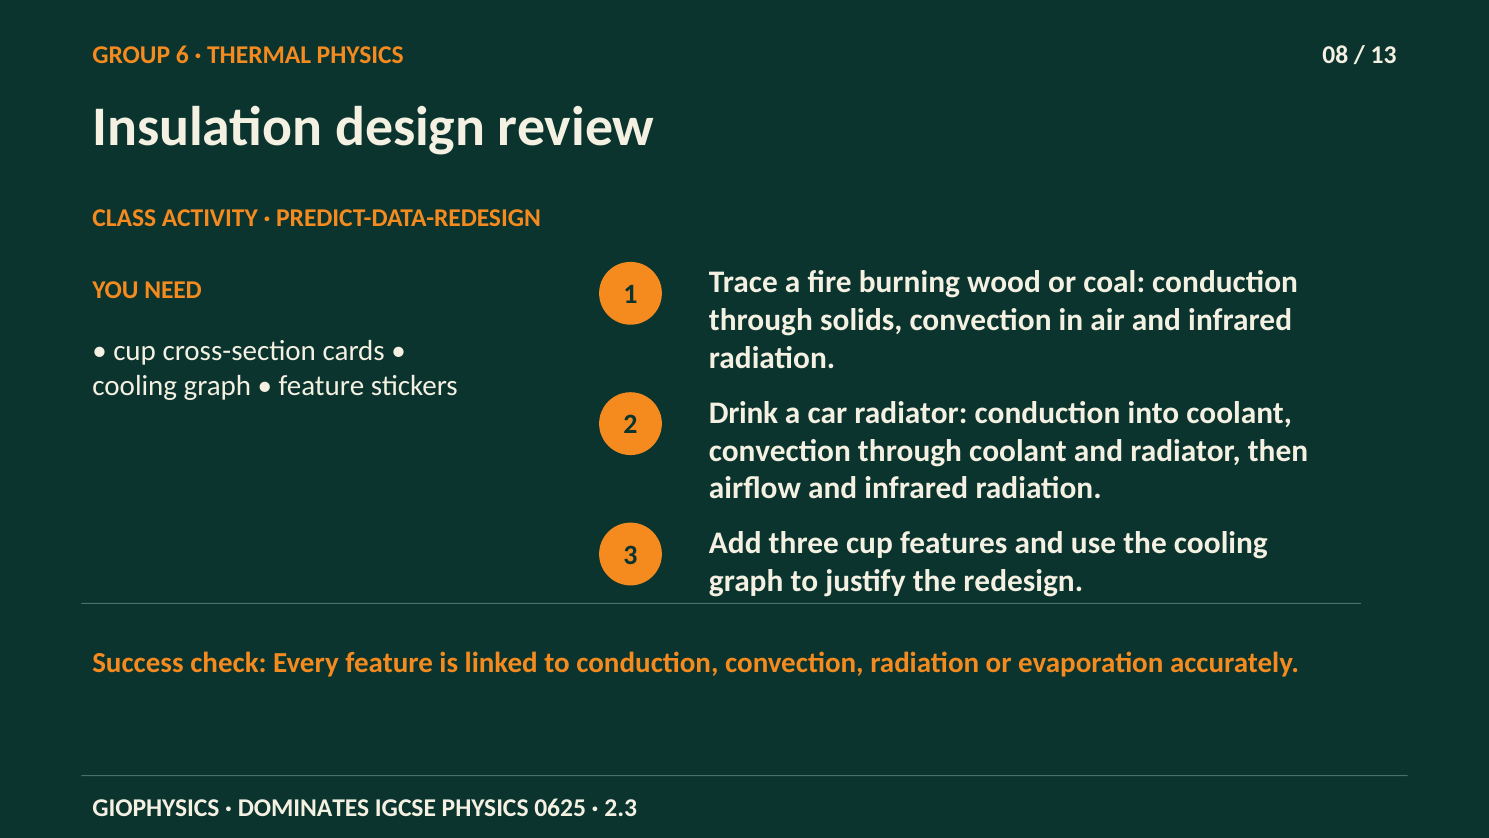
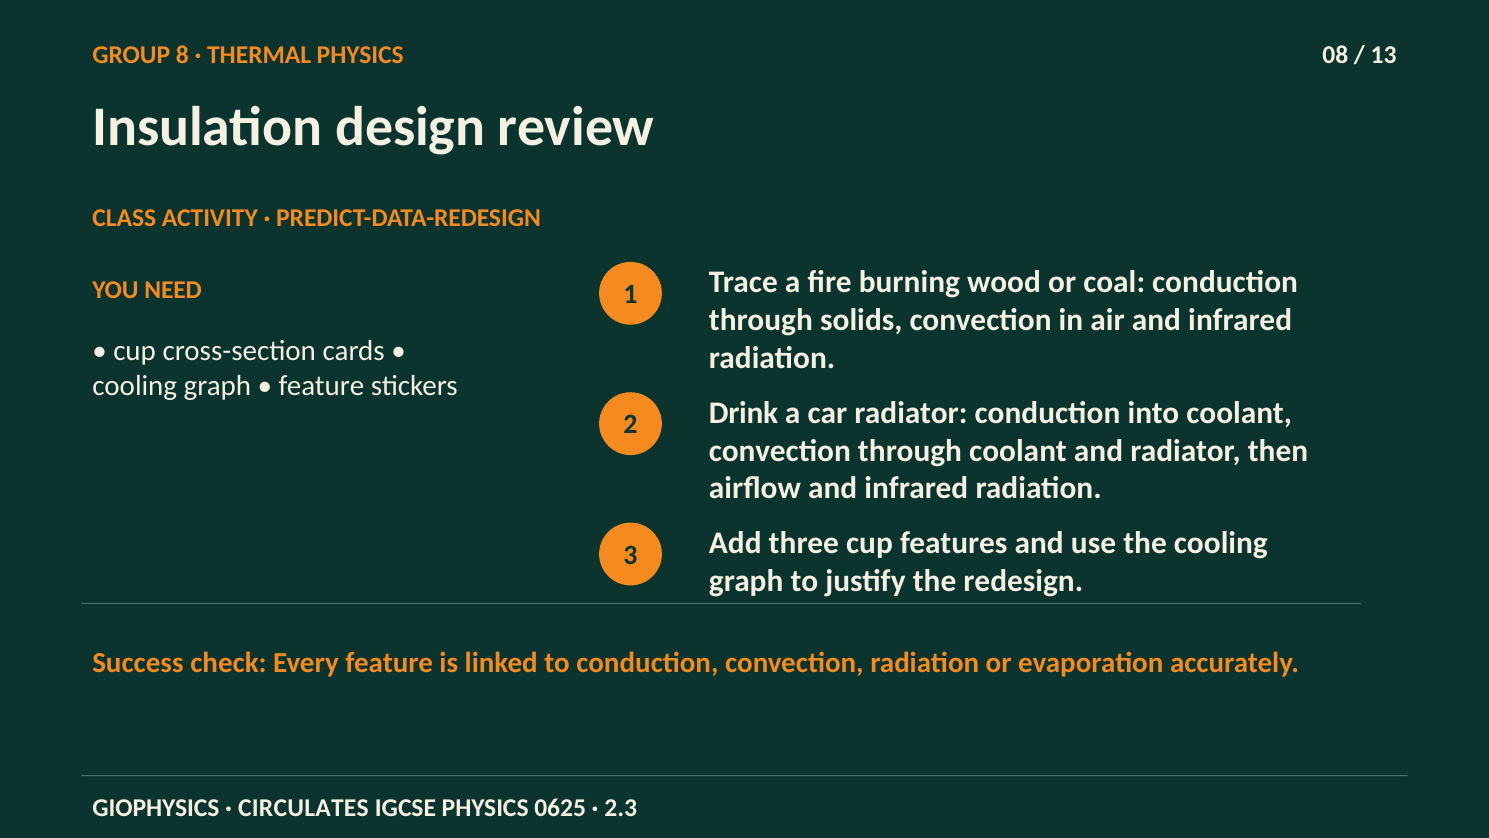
6: 6 -> 8 (182, 55)
DOMINATES: DOMINATES -> CIRCULATES (303, 808)
